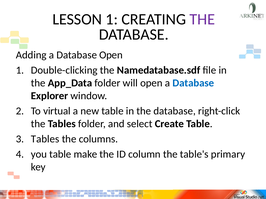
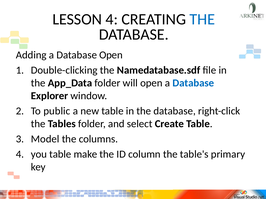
LESSON 1: 1 -> 4 (112, 19)
THE colour: purple -> blue (202, 19)
virtual: virtual -> public (57, 111)
Tables: Tables -> Model (45, 139)
